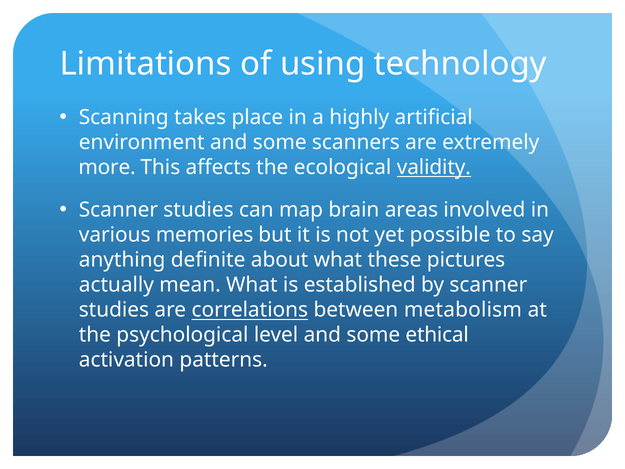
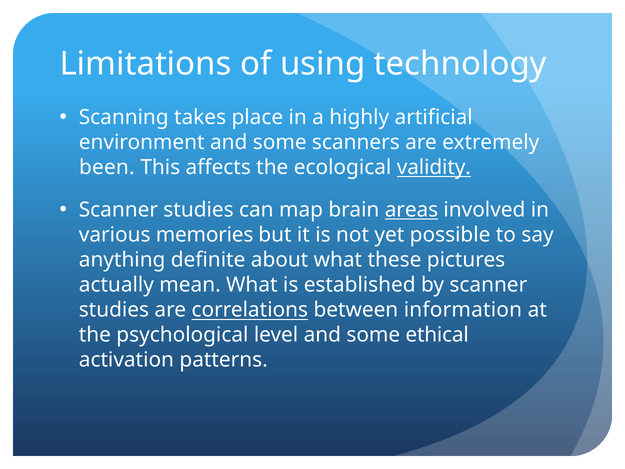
more: more -> been (107, 167)
areas underline: none -> present (411, 210)
metabolism: metabolism -> information (463, 310)
